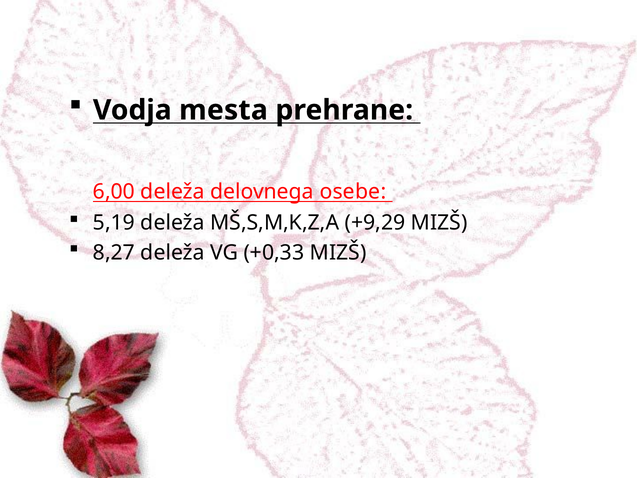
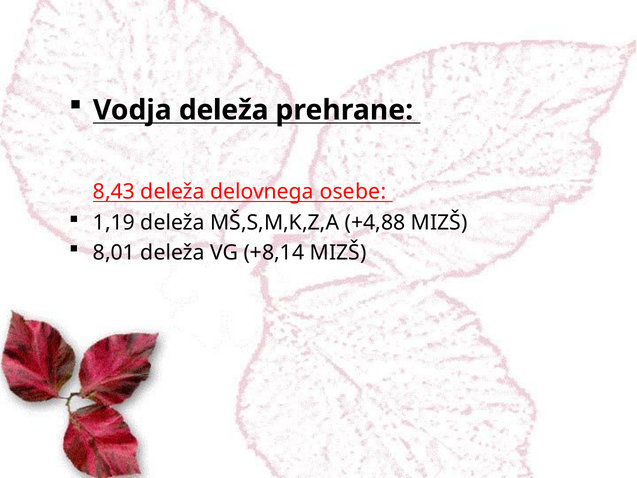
Vodja mesta: mesta -> deleža (224, 110)
6,00: 6,00 -> 8,43 (114, 192)
5,19: 5,19 -> 1,19 (114, 223)
+9,29: +9,29 -> +4,88 (375, 223)
8,27: 8,27 -> 8,01 (114, 253)
+0,33: +0,33 -> +8,14 (274, 253)
